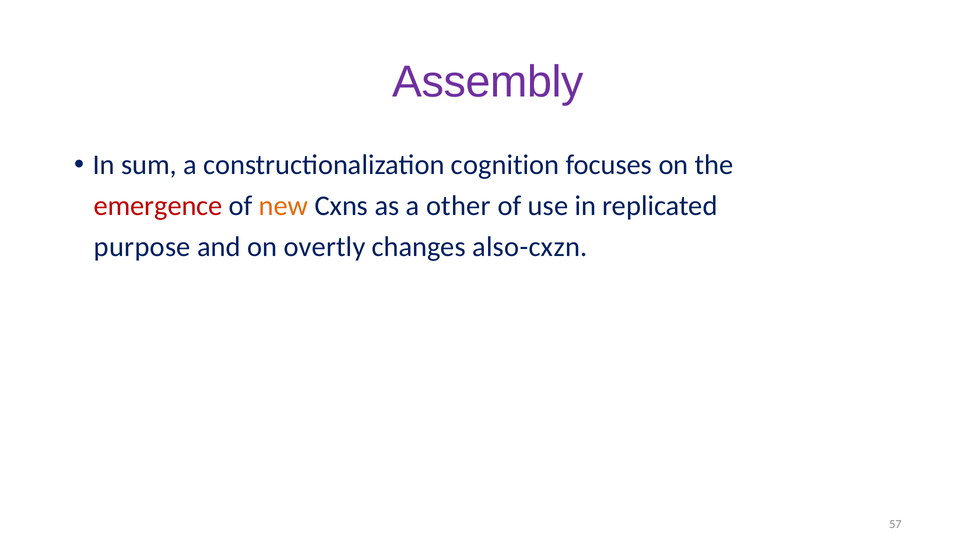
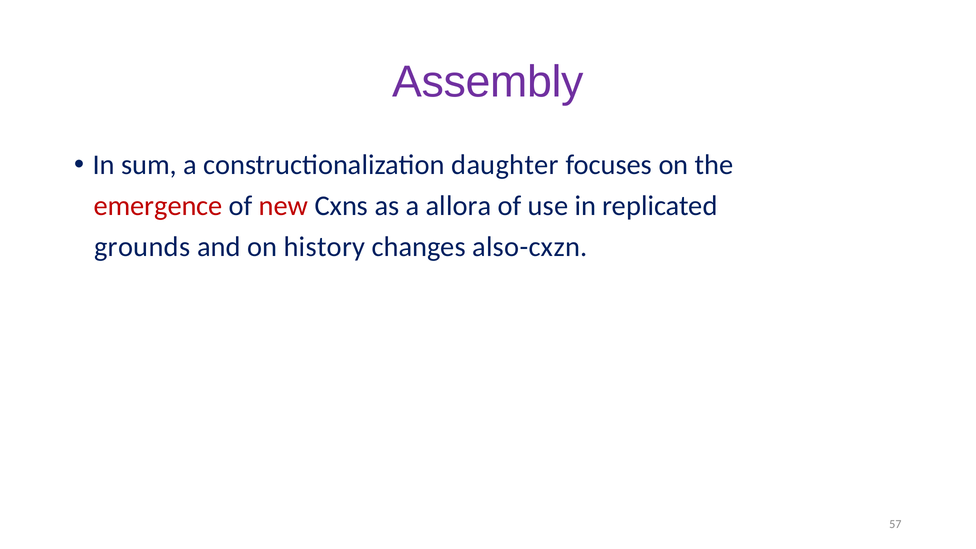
cognition: cognition -> daughter (505, 165)
new colour: orange -> red (284, 206)
other: other -> allora (459, 206)
purpose: purpose -> grounds (142, 247)
overtly: overtly -> history (324, 247)
